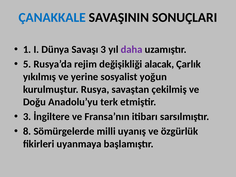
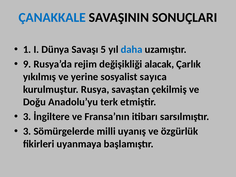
Savaşı 3: 3 -> 5 (103, 50)
daha colour: purple -> blue (132, 50)
5: 5 -> 9 (27, 64)
yoğun: yoğun -> sayıca (153, 77)
8: 8 -> 3 (27, 131)
